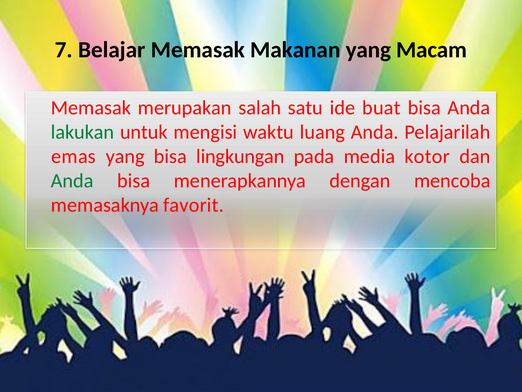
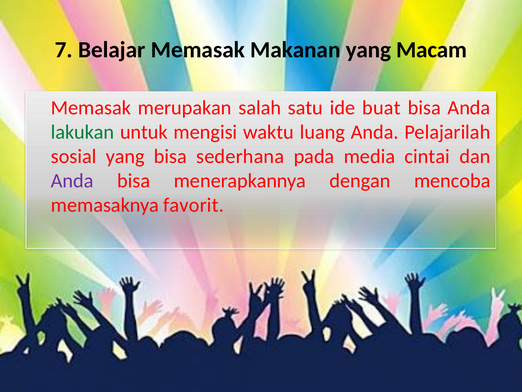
emas: emas -> sosial (74, 156)
lingkungan: lingkungan -> sederhana (240, 156)
kotor: kotor -> cintai (427, 156)
Anda colour: green -> purple (72, 180)
